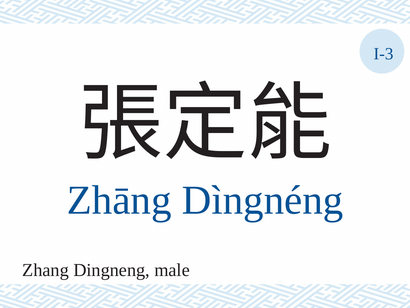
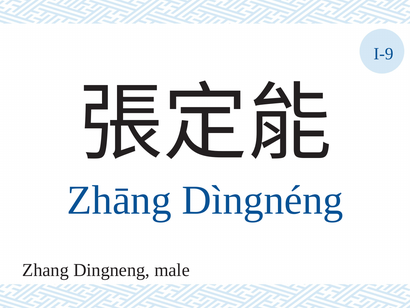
I-3: I-3 -> I-9 (383, 54)
